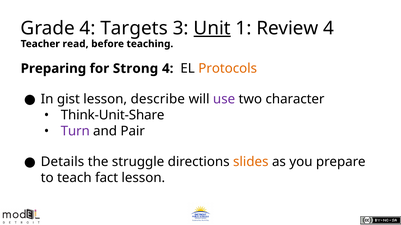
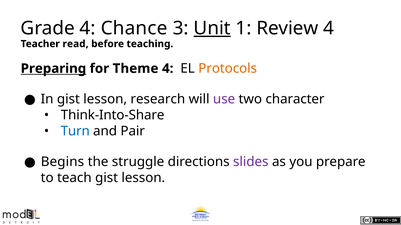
Targets: Targets -> Chance (134, 28)
Preparing underline: none -> present (53, 69)
Strong: Strong -> Theme (136, 69)
describe: describe -> research (158, 99)
Think-Unit-Share: Think-Unit-Share -> Think-Into-Share (113, 115)
Turn colour: purple -> blue (75, 131)
Details: Details -> Begins (62, 162)
slides colour: orange -> purple (251, 162)
teach fact: fact -> gist (107, 178)
